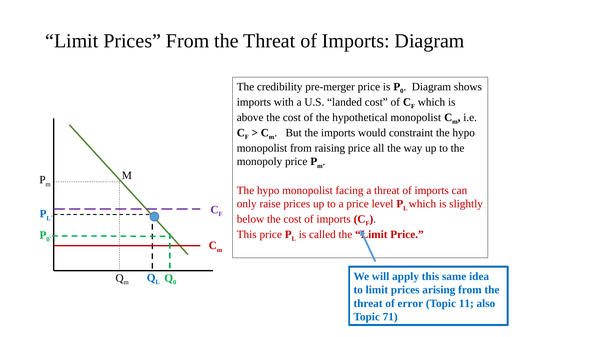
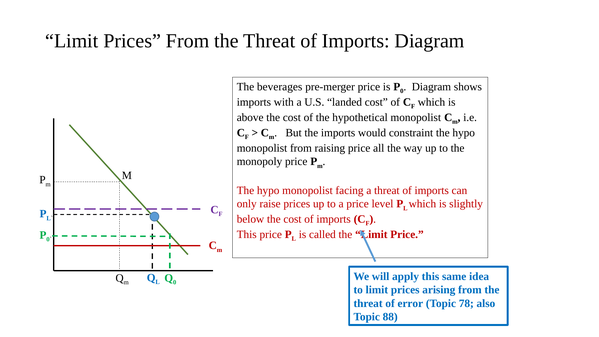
credibility: credibility -> beverages (280, 87)
11: 11 -> 78 (466, 303)
71: 71 -> 88 (390, 317)
